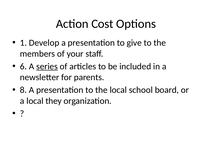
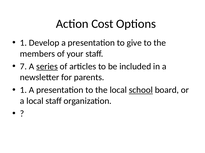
6: 6 -> 7 (23, 67)
8: 8 -> 1 (23, 90)
school underline: none -> present (141, 90)
local they: they -> staff (54, 101)
